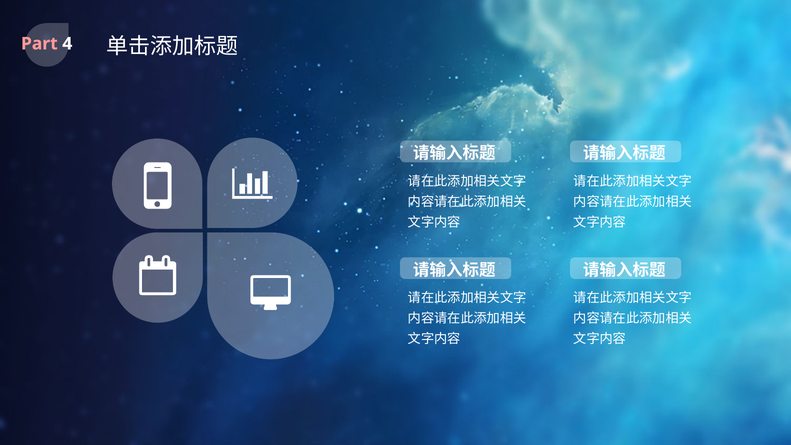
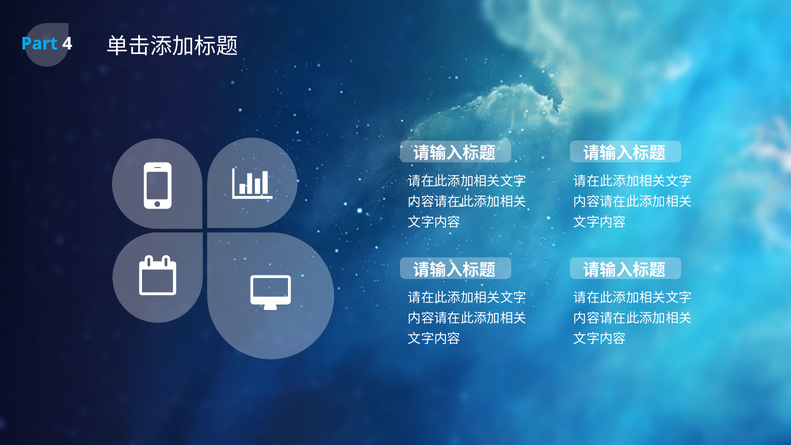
Part colour: pink -> light blue (39, 44)
